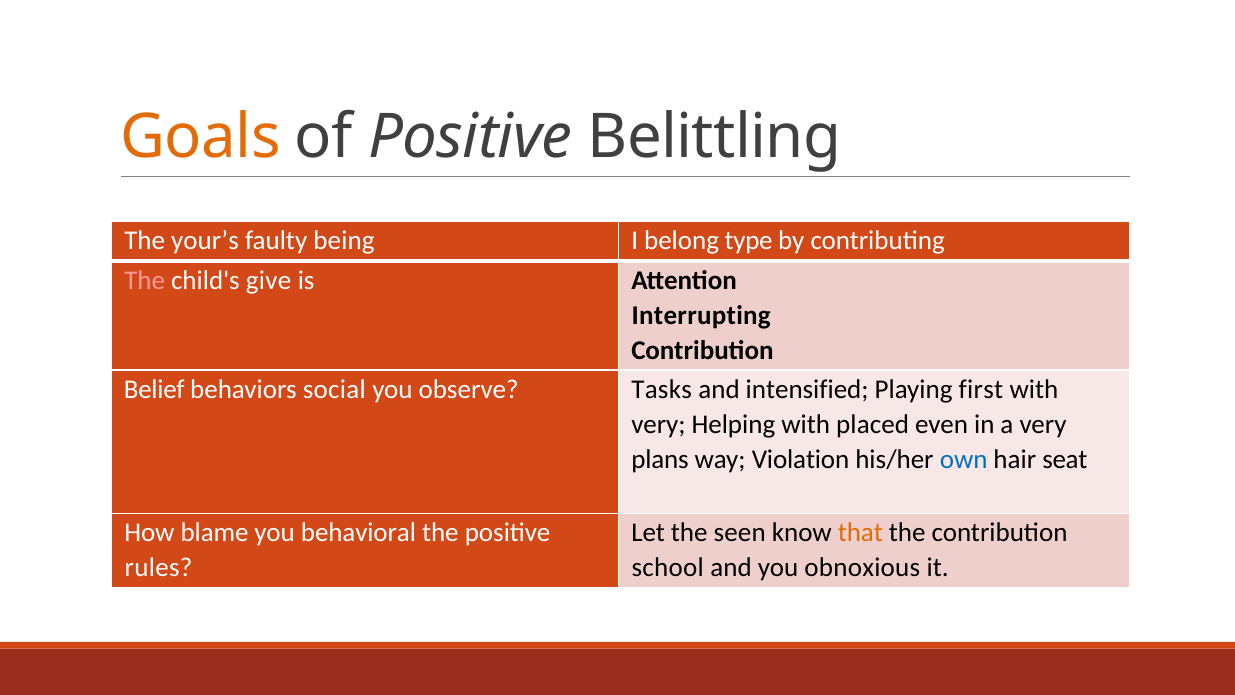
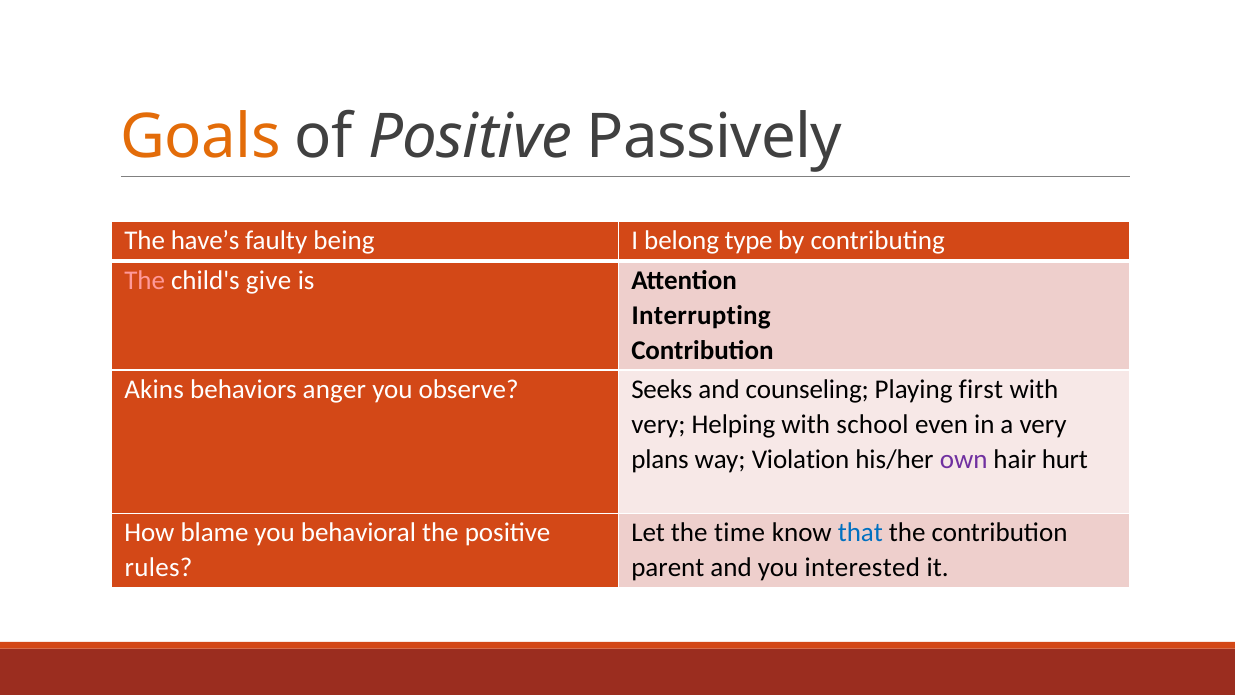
Belittling: Belittling -> Passively (714, 137)
your’s: your’s -> have’s (205, 240)
Belief: Belief -> Akins (154, 389)
social: social -> anger (334, 389)
Tasks: Tasks -> Seeks (662, 389)
intensified: intensified -> counseling (807, 389)
placed: placed -> school (873, 424)
own colour: blue -> purple (964, 460)
seat: seat -> hurt (1065, 460)
seen: seen -> time (740, 532)
that colour: orange -> blue (860, 532)
school: school -> parent (668, 568)
obnoxious: obnoxious -> interested (862, 568)
